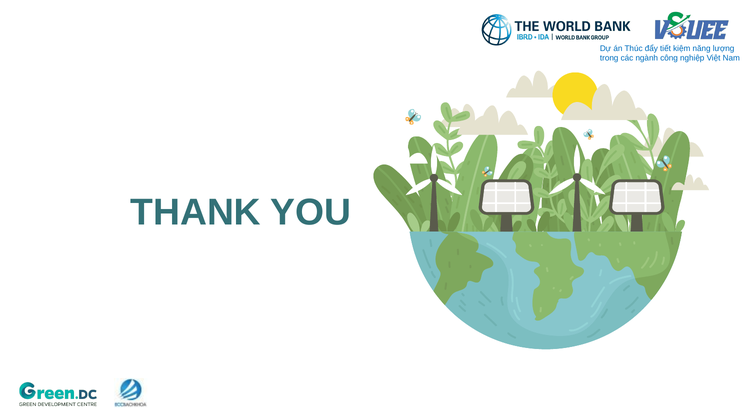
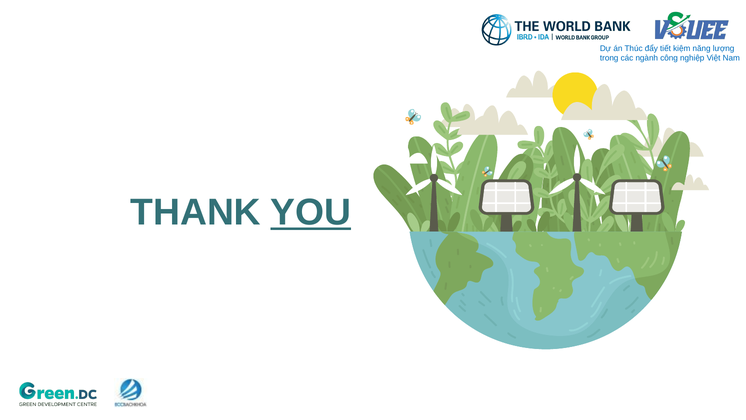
YOU underline: none -> present (311, 212)
